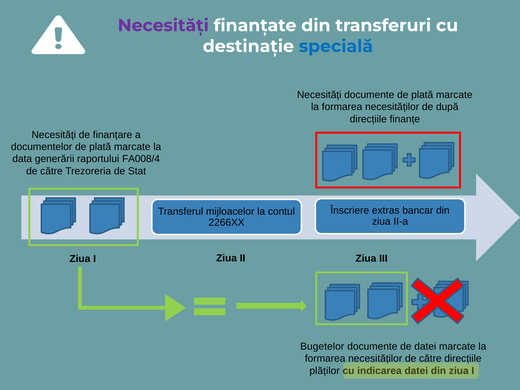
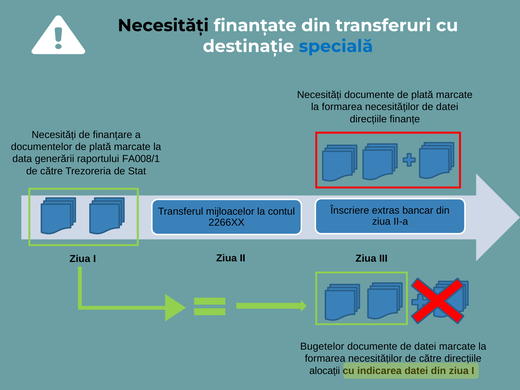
Necesități colour: purple -> black (163, 25)
necesităților de după: după -> datei (447, 107)
FA008/4: FA008/4 -> FA008/1 (141, 159)
plăților: plăților -> alocații (325, 371)
